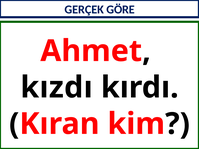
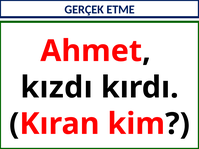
GÖRE: GÖRE -> ETME (121, 10)
